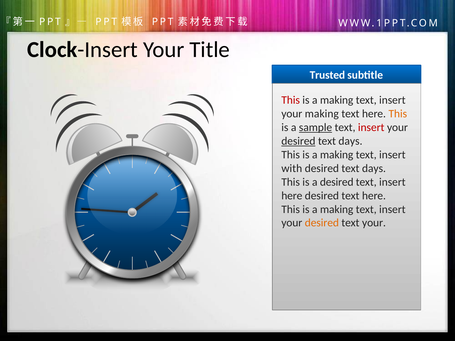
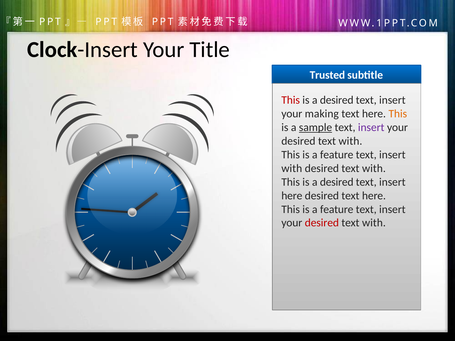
making: making -> desired (337, 100)
insert colour: red -> purple (371, 128)
desired underline: present -> none (298, 141)
days: days -> with (350, 141)
making: making -> feature (337, 155)
days: days -> with (374, 168)
making: making -> feature (337, 209)
desired colour: orange -> red (322, 223)
your: your -> with (374, 223)
